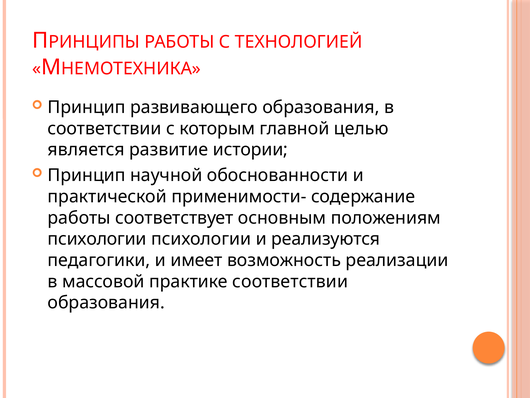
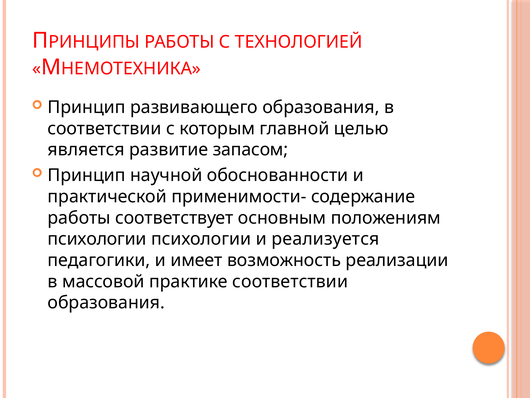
истории: истории -> запасом (250, 150)
реализуются: реализуются -> реализуется (326, 239)
